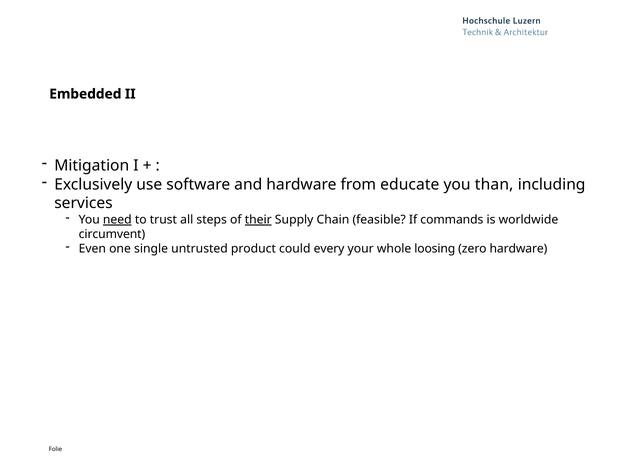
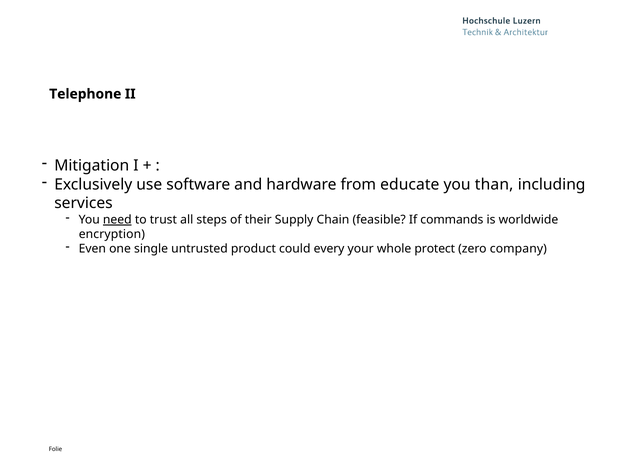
Embedded: Embedded -> Telephone (85, 94)
their underline: present -> none (258, 220)
circumvent: circumvent -> encryption (112, 235)
loosing: loosing -> protect (435, 249)
zero hardware: hardware -> company (518, 249)
